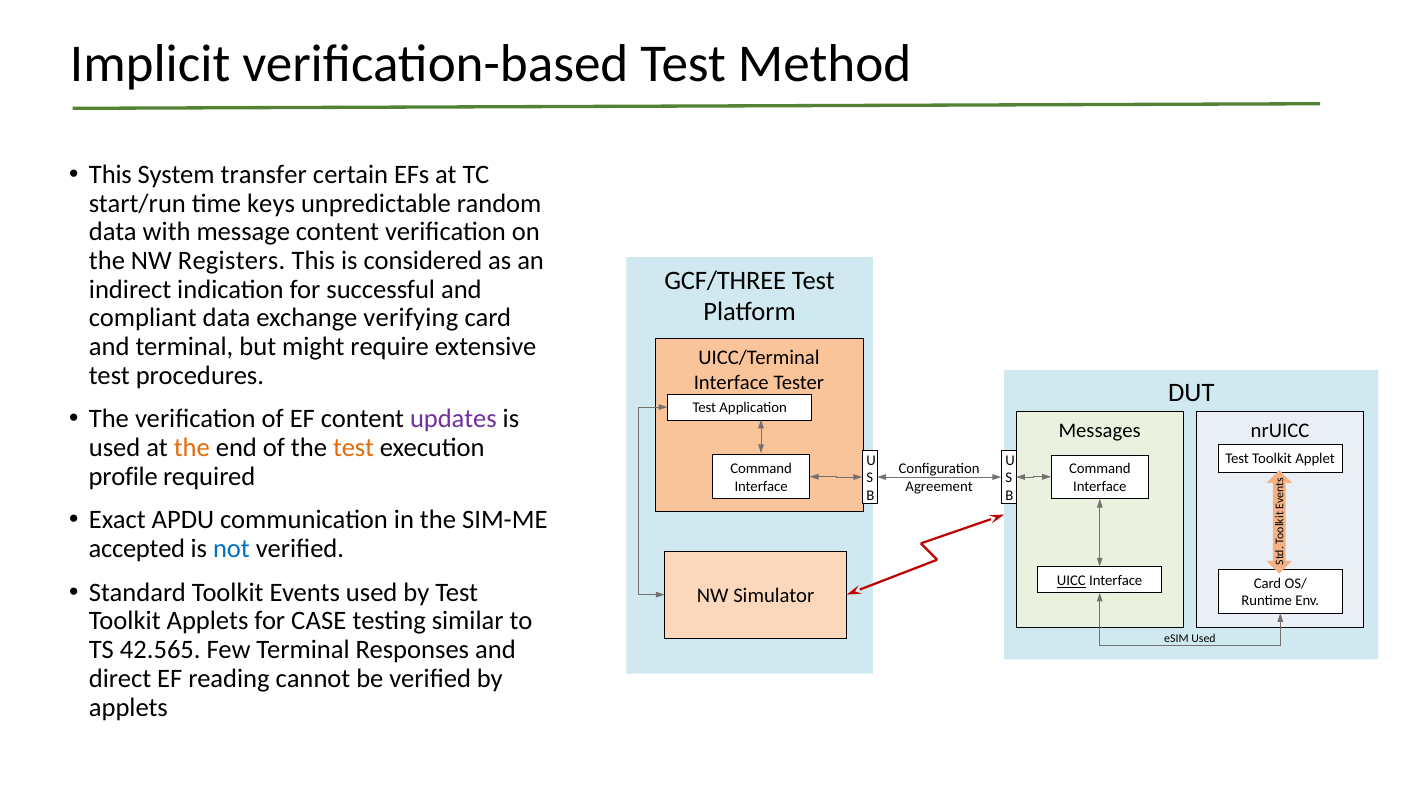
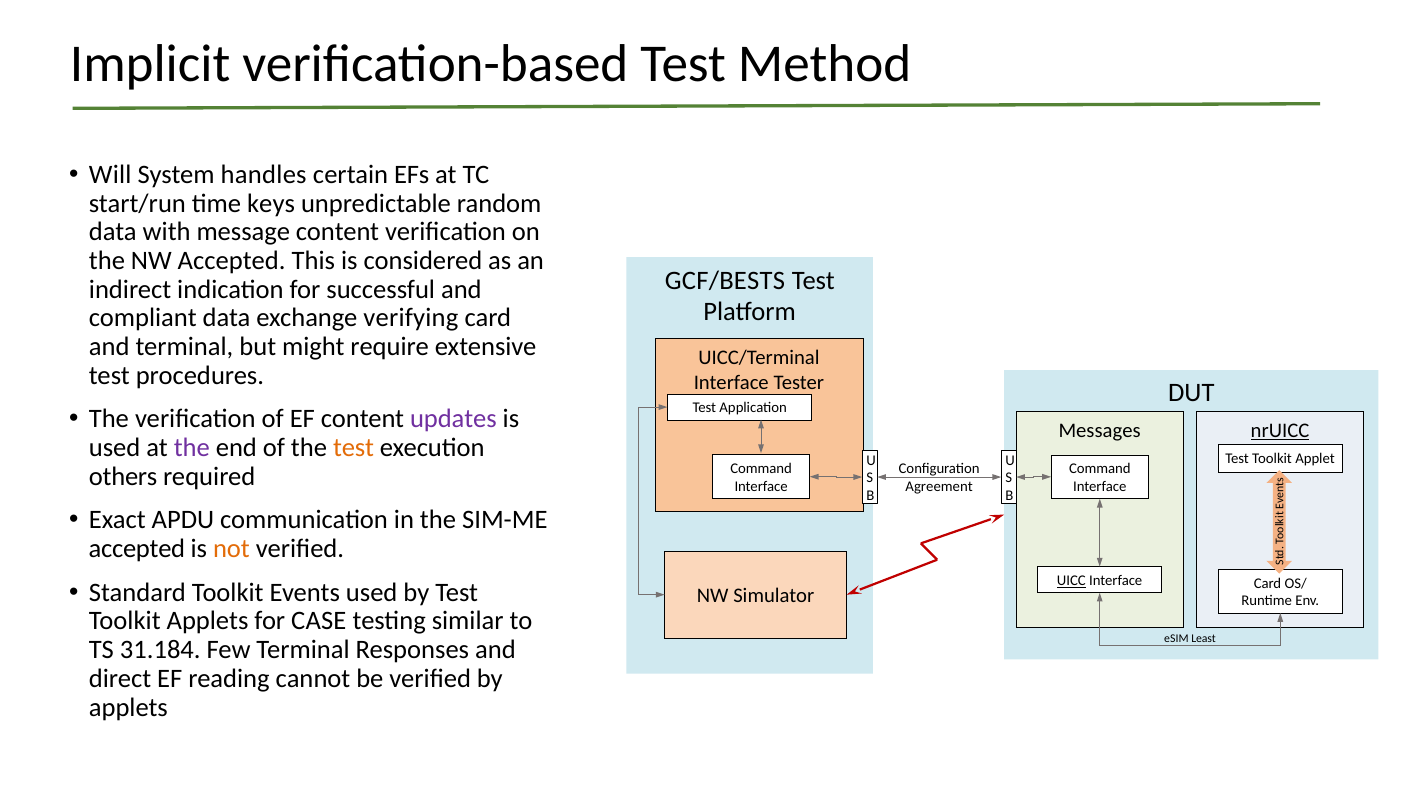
This: This -> Will (110, 174)
transfer: transfer -> handles (264, 174)
NW Registers: Registers -> Accepted (232, 261)
GCF/THREE: GCF/THREE -> GCF/BESTS (725, 280)
nrUICC underline: none -> present (1280, 431)
the colour: orange -> purple (192, 448)
profile: profile -> others (123, 476)
not colour: blue -> orange (231, 549)
eSIM Used: Used -> Least (1204, 638)
42.565: 42.565 -> 31.184 (160, 650)
